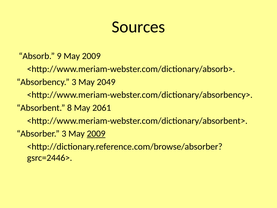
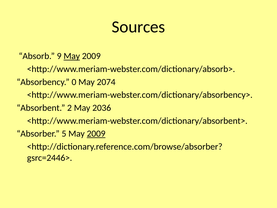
May underline: none -> present (72, 56)
Absorbency 3: 3 -> 0 (74, 82)
2049: 2049 -> 2074 (106, 82)
8: 8 -> 2 (69, 108)
2061: 2061 -> 2036 (102, 108)
Absorber 3: 3 -> 5 (64, 134)
